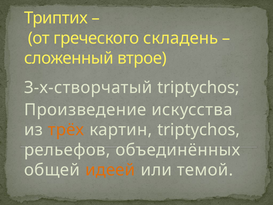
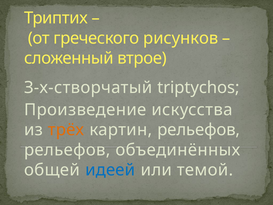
складень: складень -> рисунков (181, 38)
картин triptychos: triptychos -> рельефов (199, 130)
идеей colour: orange -> blue (110, 170)
